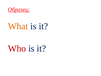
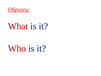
What colour: orange -> red (18, 26)
